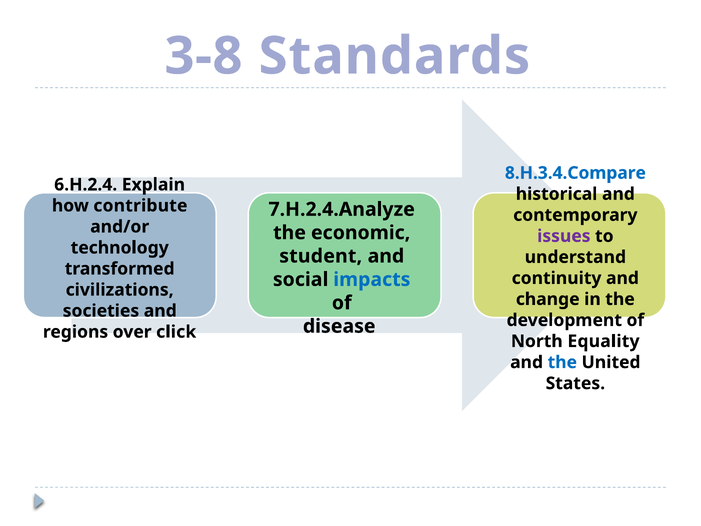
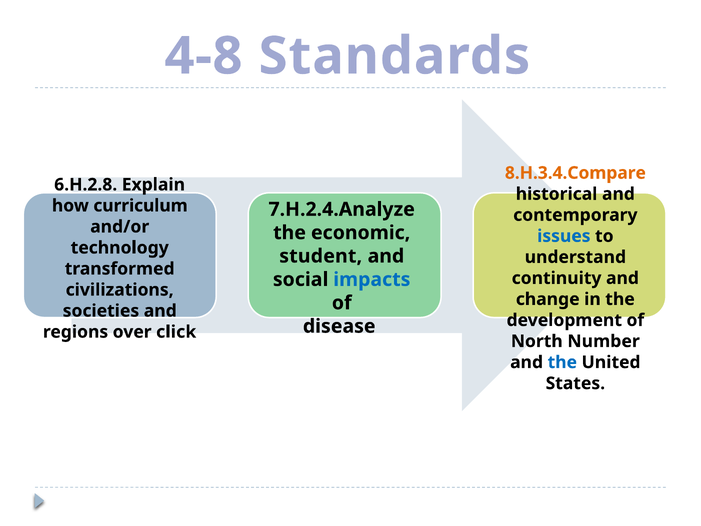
3-8: 3-8 -> 4-8 (203, 56)
8.H.3.4.Compare colour: blue -> orange (575, 173)
6.H.2.4: 6.H.2.4 -> 6.H.2.8 (86, 185)
contribute: contribute -> curriculum (141, 206)
issues colour: purple -> blue (564, 236)
Equality: Equality -> Number (604, 341)
